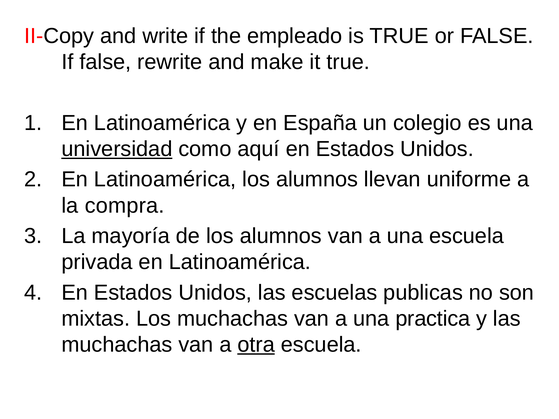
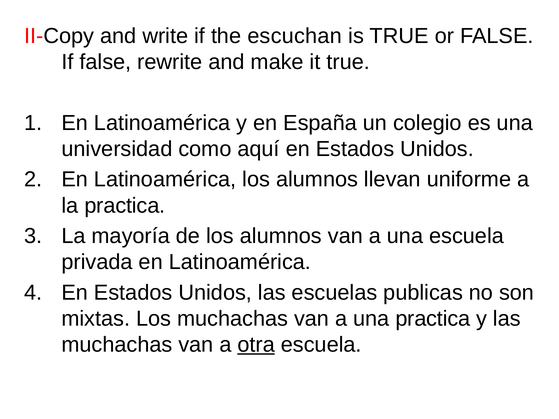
empleado: empleado -> escuchan (295, 36)
universidad underline: present -> none (117, 149)
la compra: compra -> practica (125, 206)
